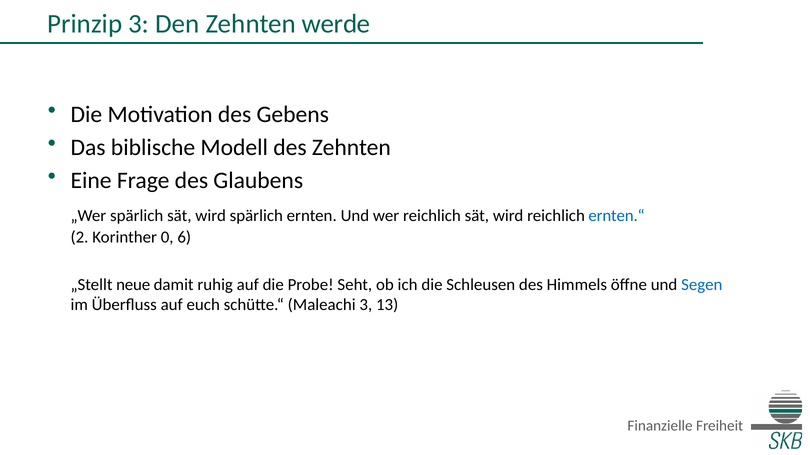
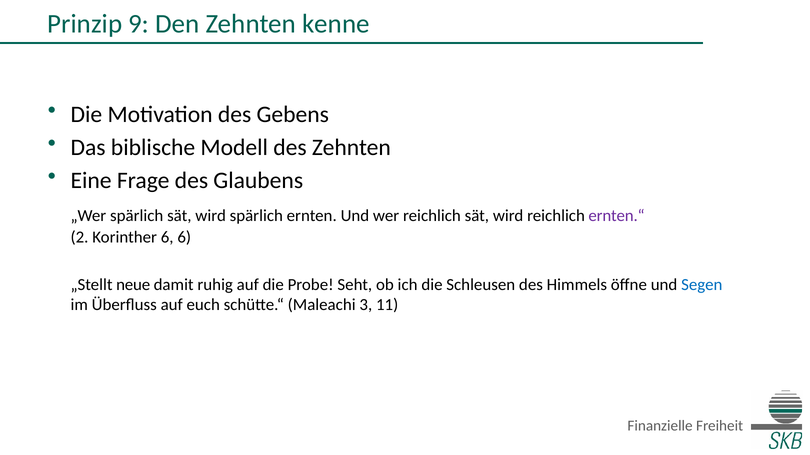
Prinzip 3: 3 -> 9 (139, 24)
werde: werde -> kenne (336, 24)
ernten.“ colour: blue -> purple (617, 216)
Korinther 0: 0 -> 6 (167, 238)
13: 13 -> 11 (387, 305)
